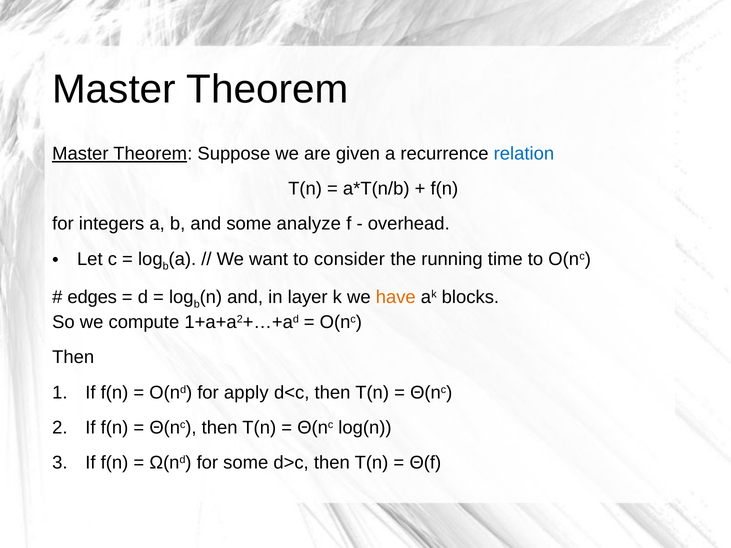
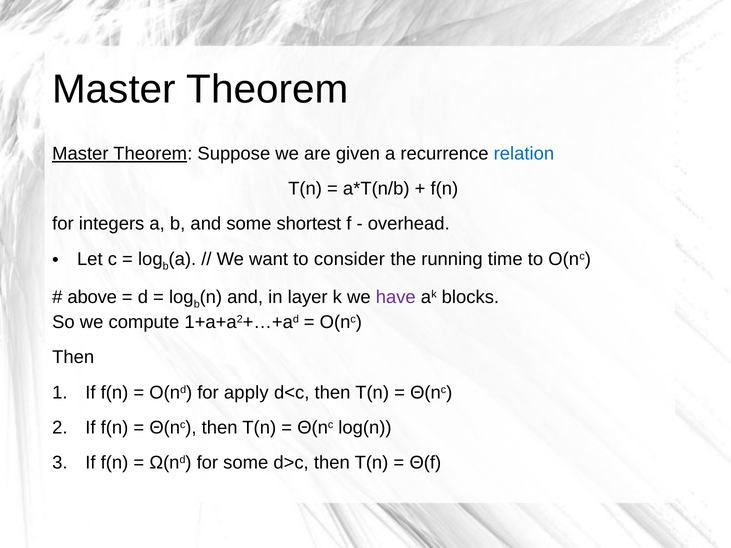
analyze: analyze -> shortest (309, 224)
edges: edges -> above (92, 297)
have colour: orange -> purple (396, 297)
